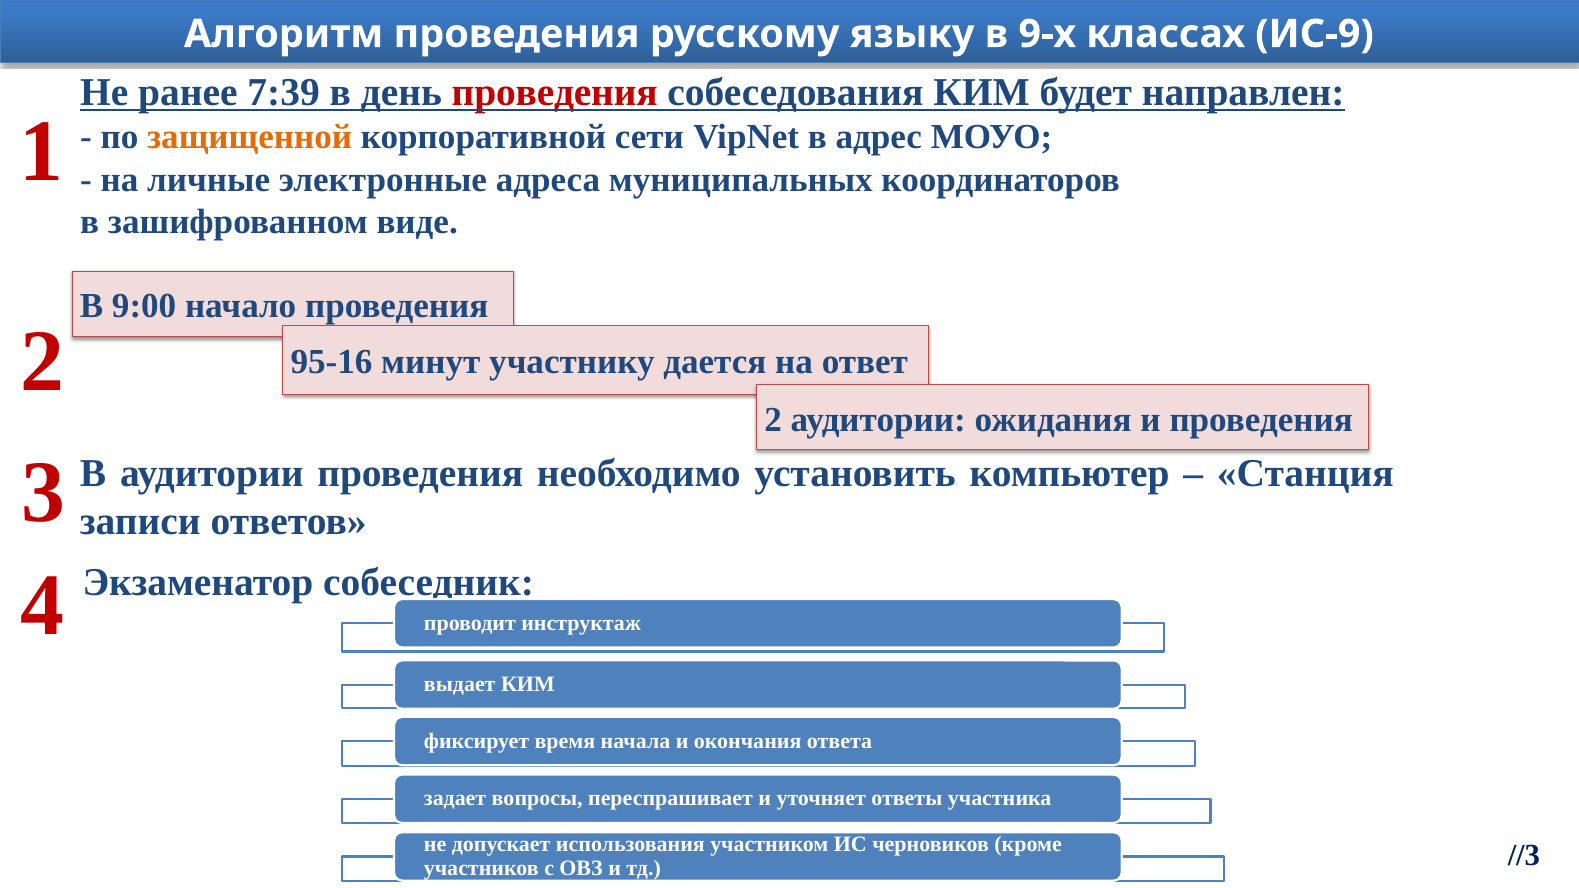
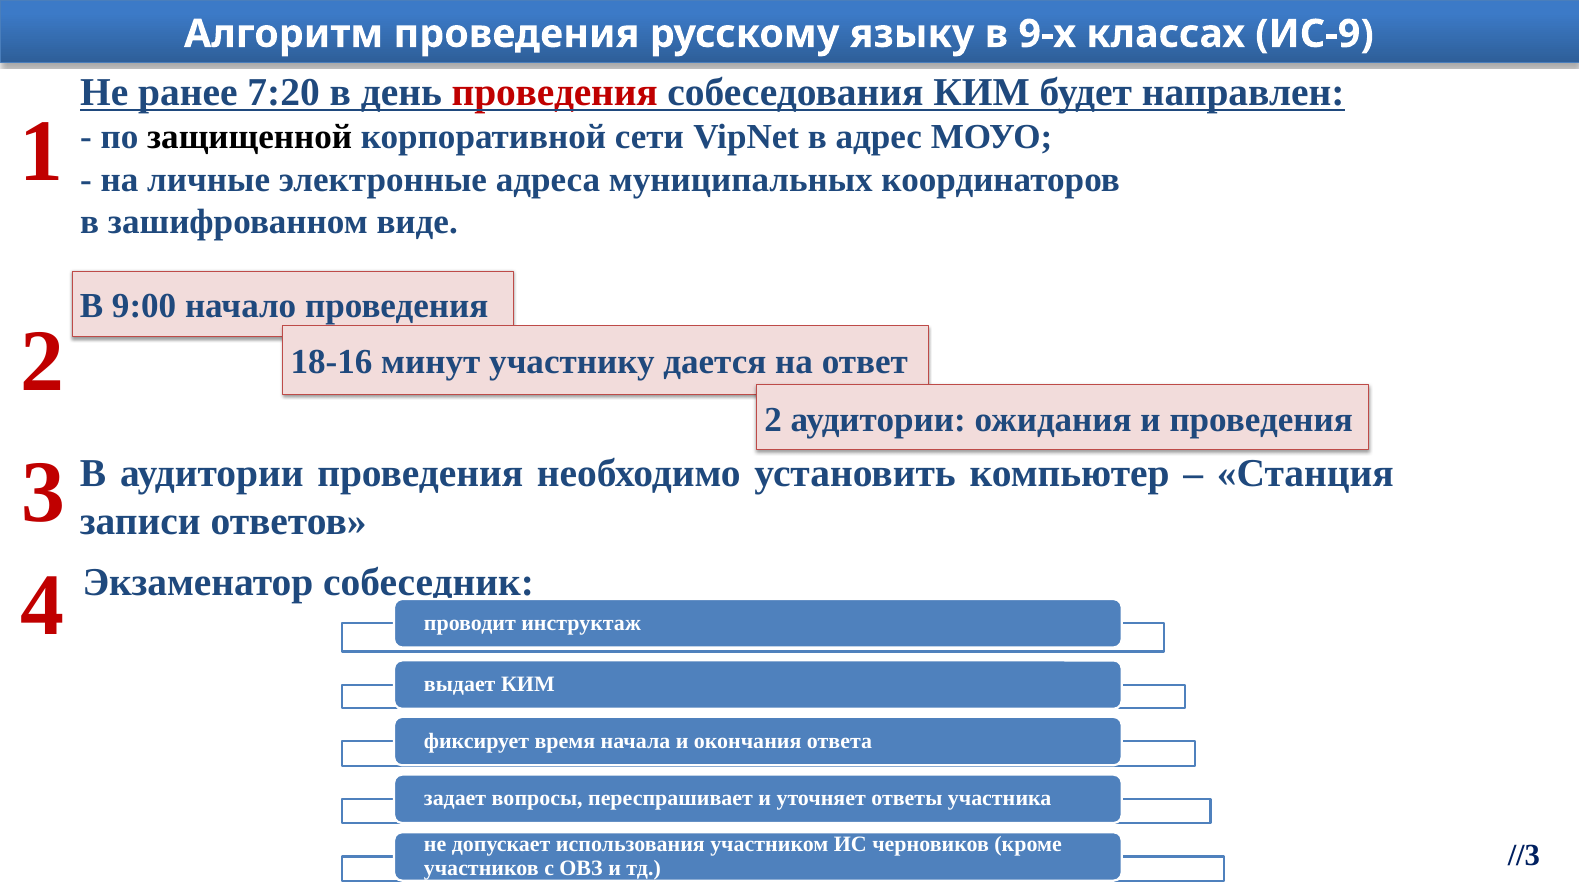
7:39: 7:39 -> 7:20 (284, 93)
защищенной colour: orange -> black (250, 137)
95-16: 95-16 -> 18-16 (332, 362)
